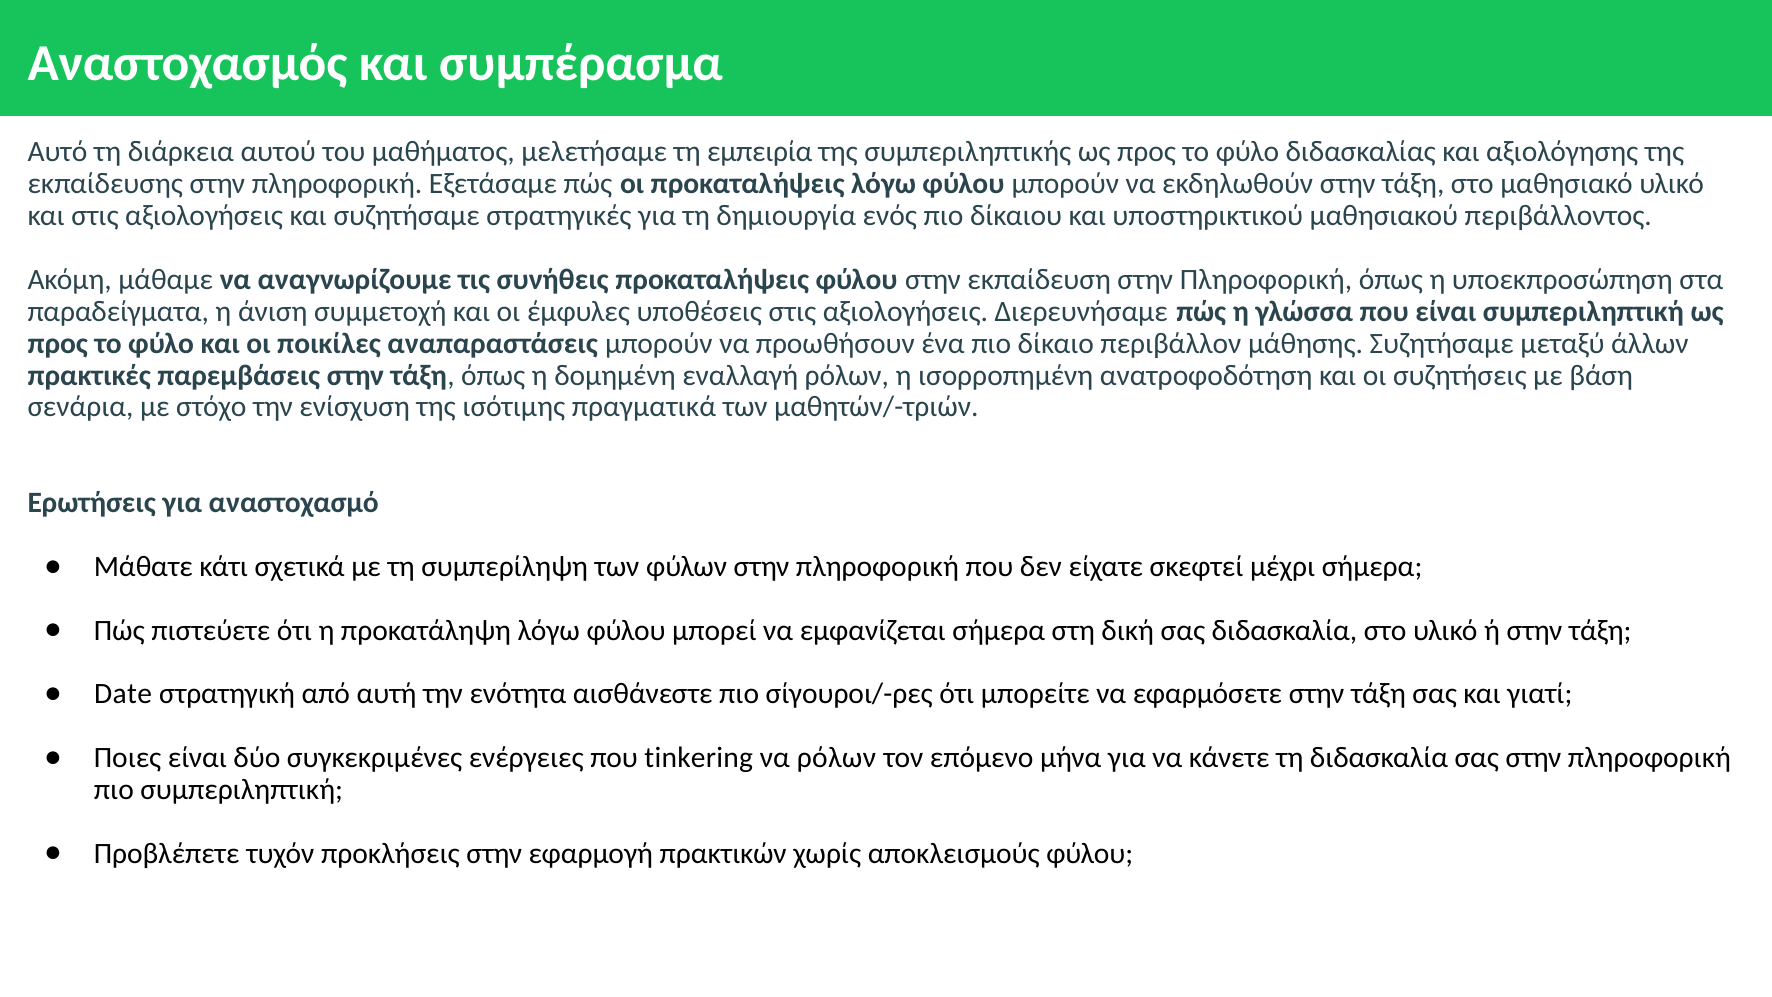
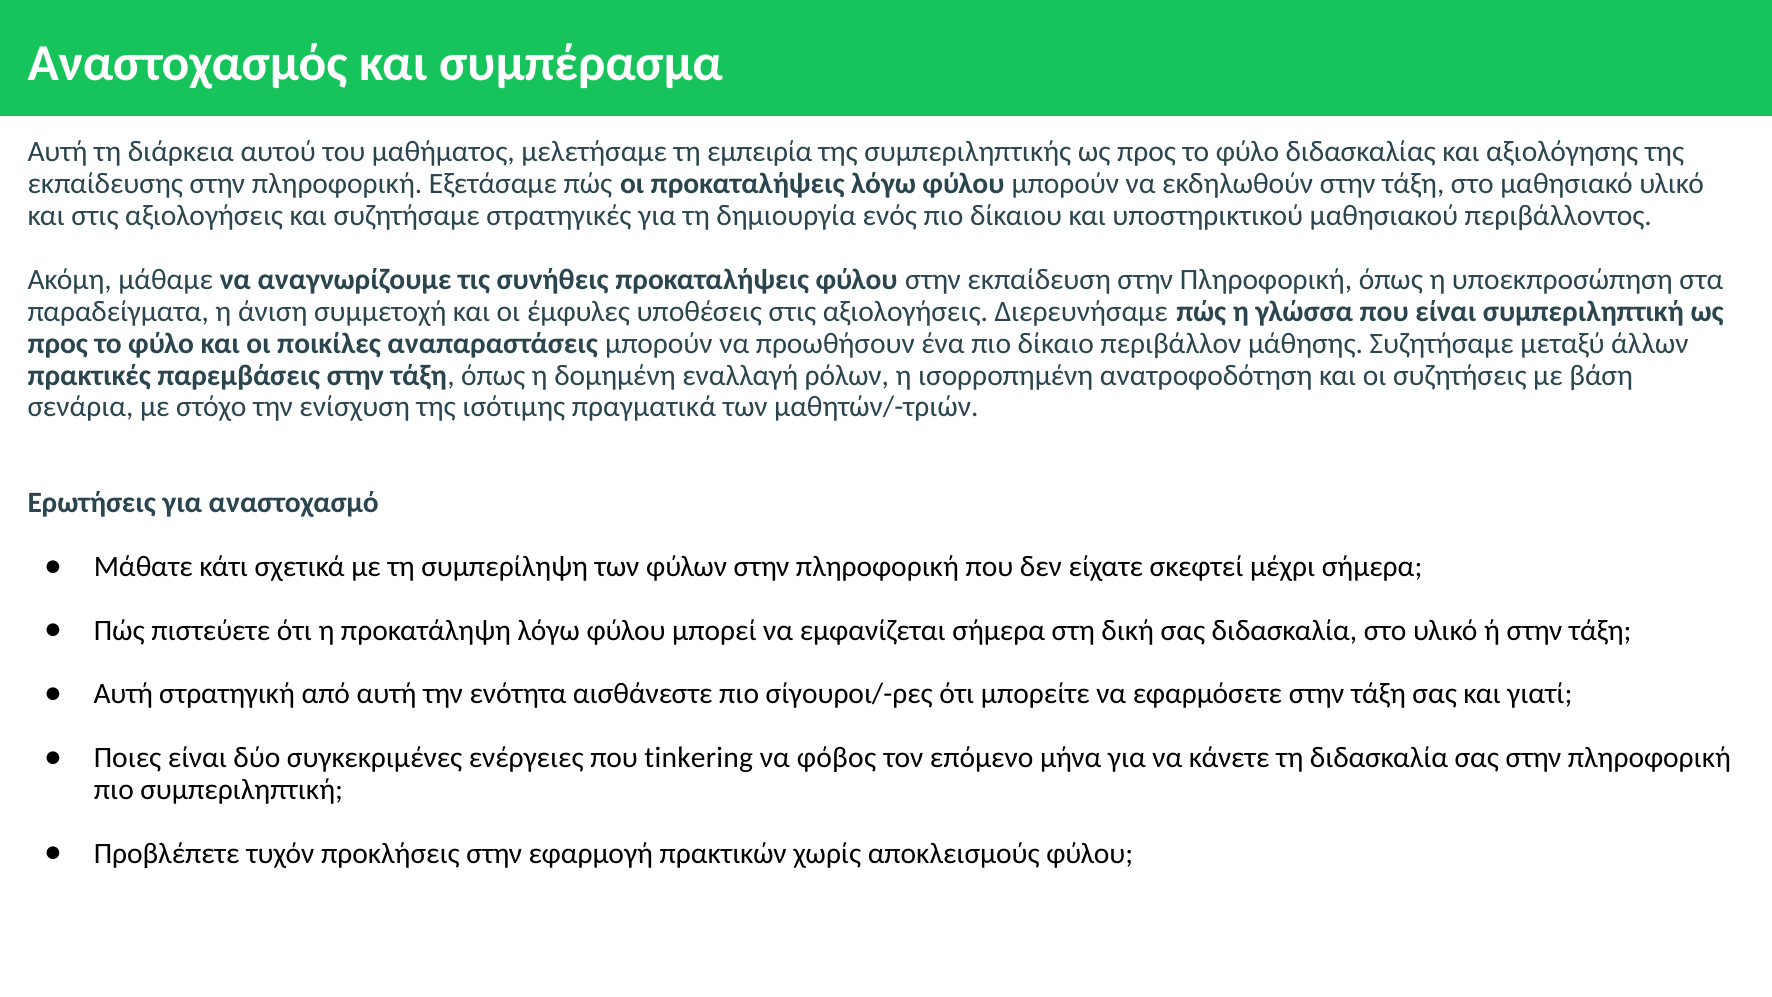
Αυτό: Αυτό -> Αυτή (58, 152)
Date: Date -> Αυτή (123, 694)
να ρόλων: ρόλων -> φόβος (836, 758)
